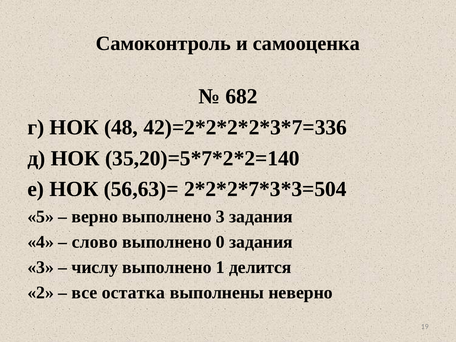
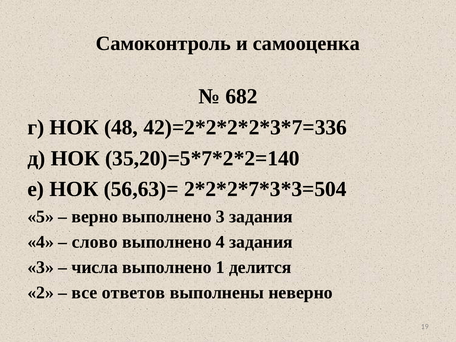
выполнено 0: 0 -> 4 (220, 242)
числу: числу -> числа (95, 267)
остатка: остатка -> ответов (133, 293)
